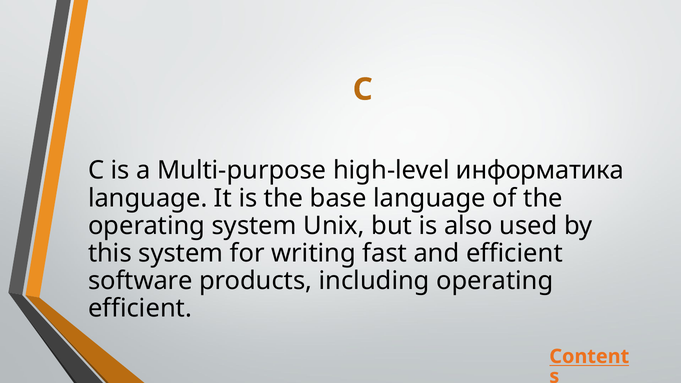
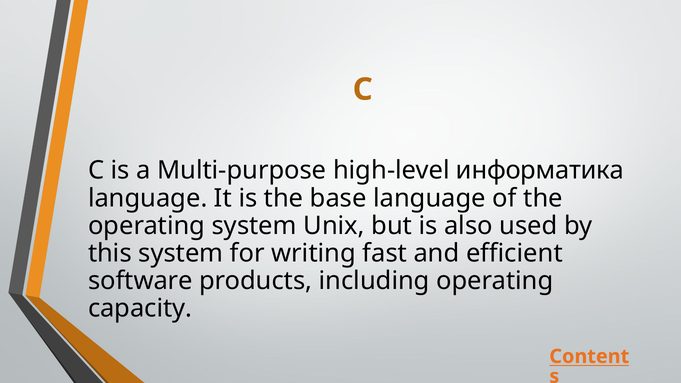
efficient: efficient -> capacity (140, 308)
